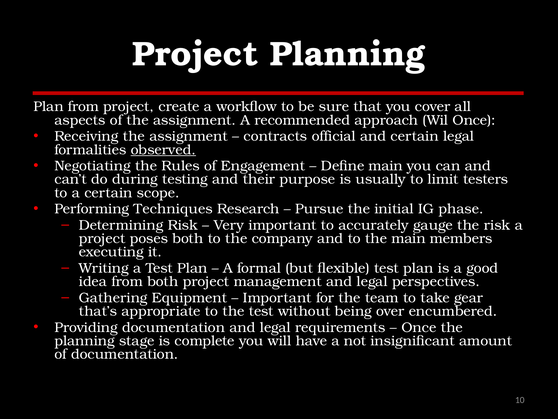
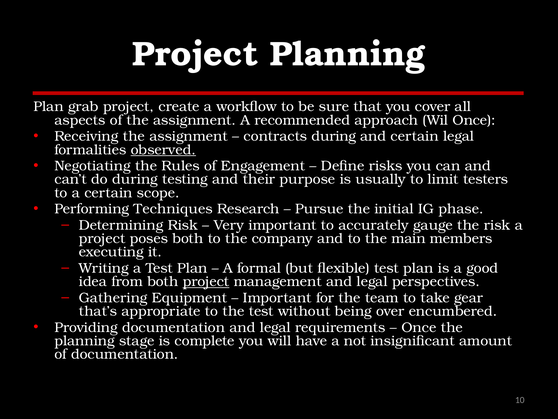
Plan from: from -> grab (83, 107)
contracts official: official -> during (334, 136)
Define main: main -> risks (386, 166)
project underline: none -> present (206, 281)
